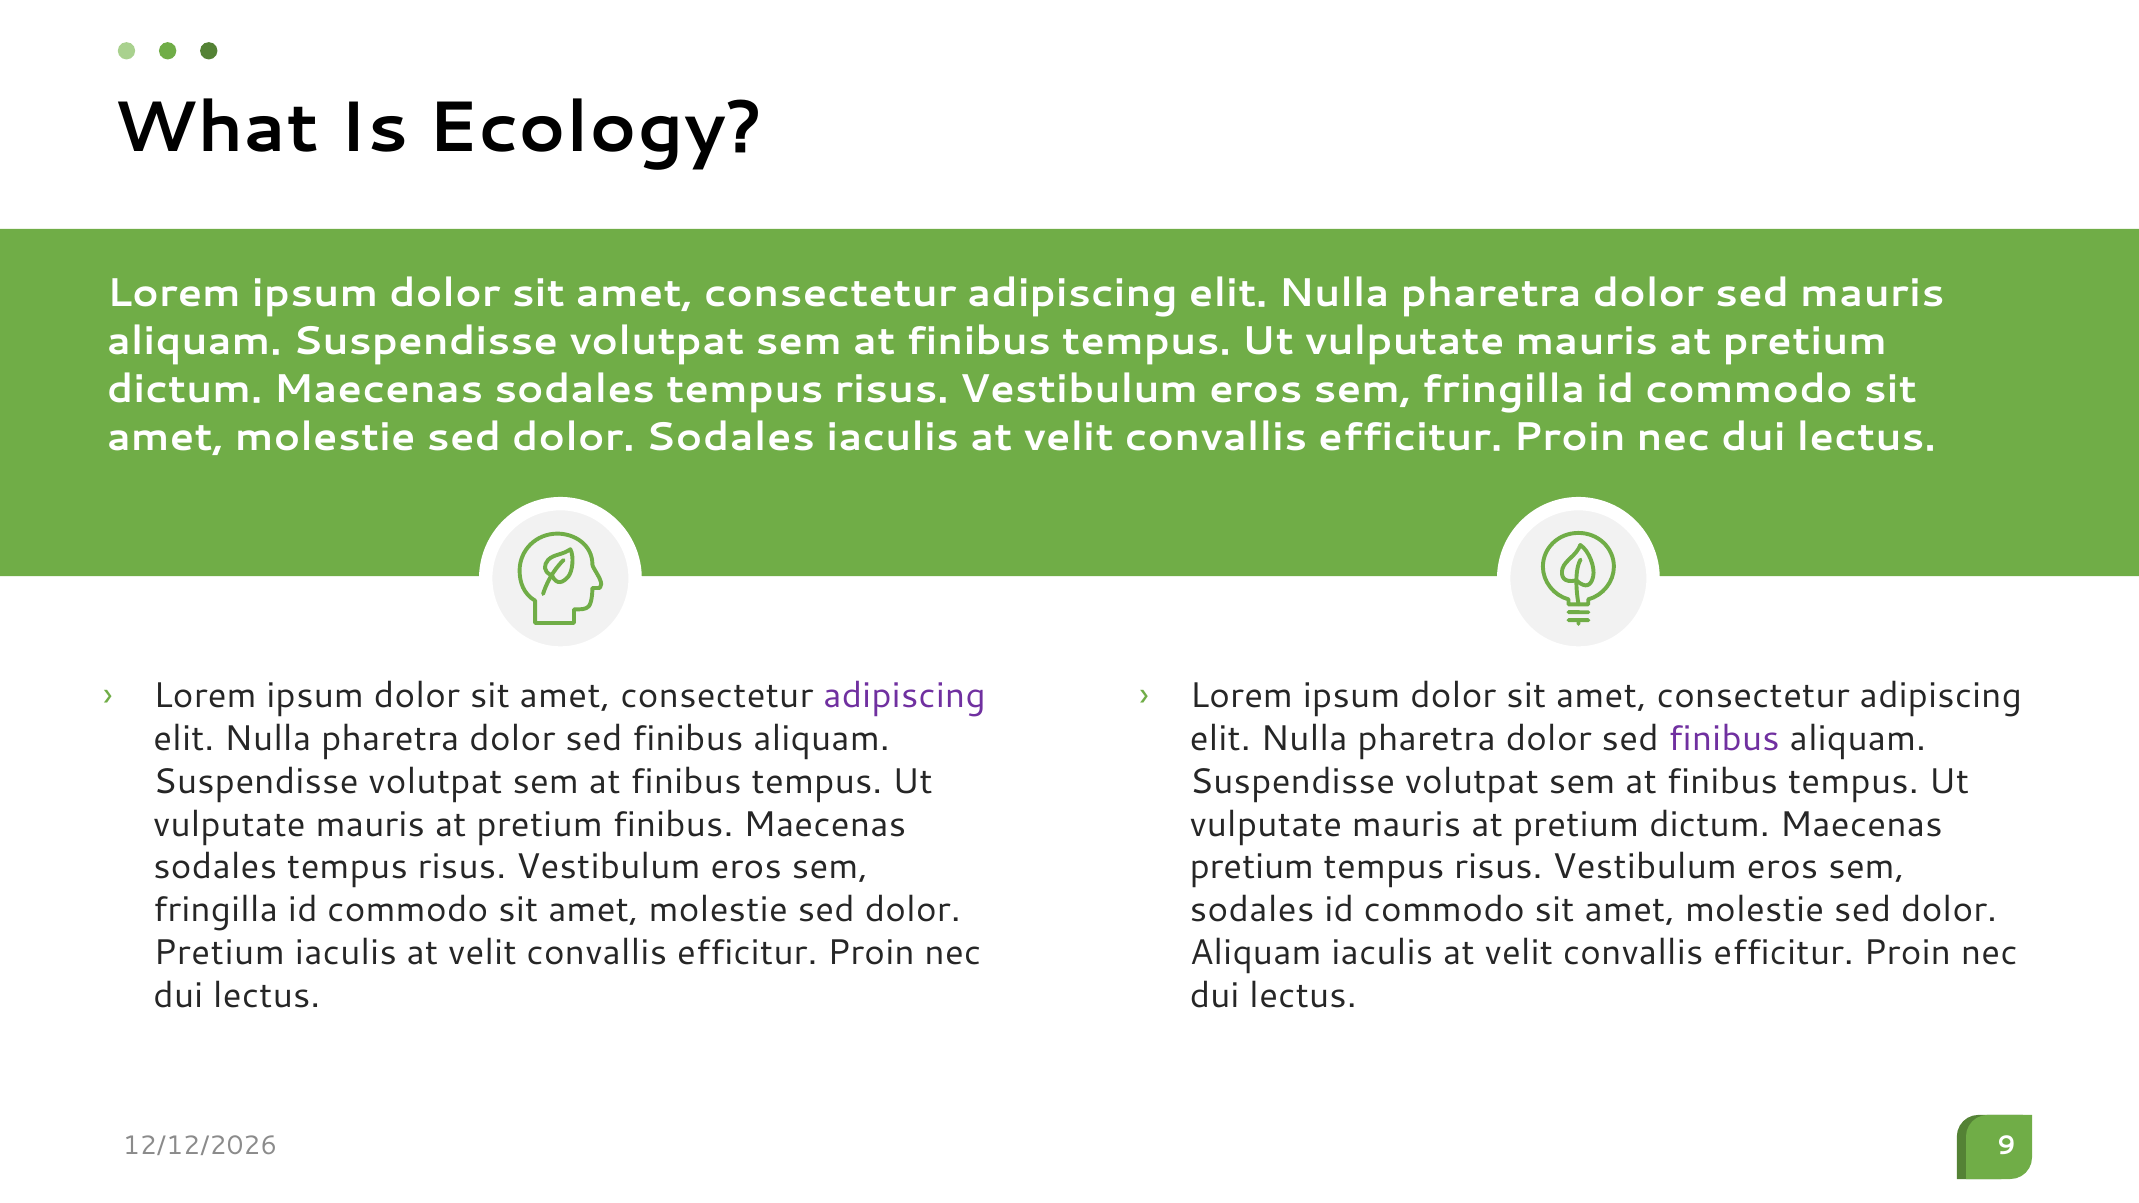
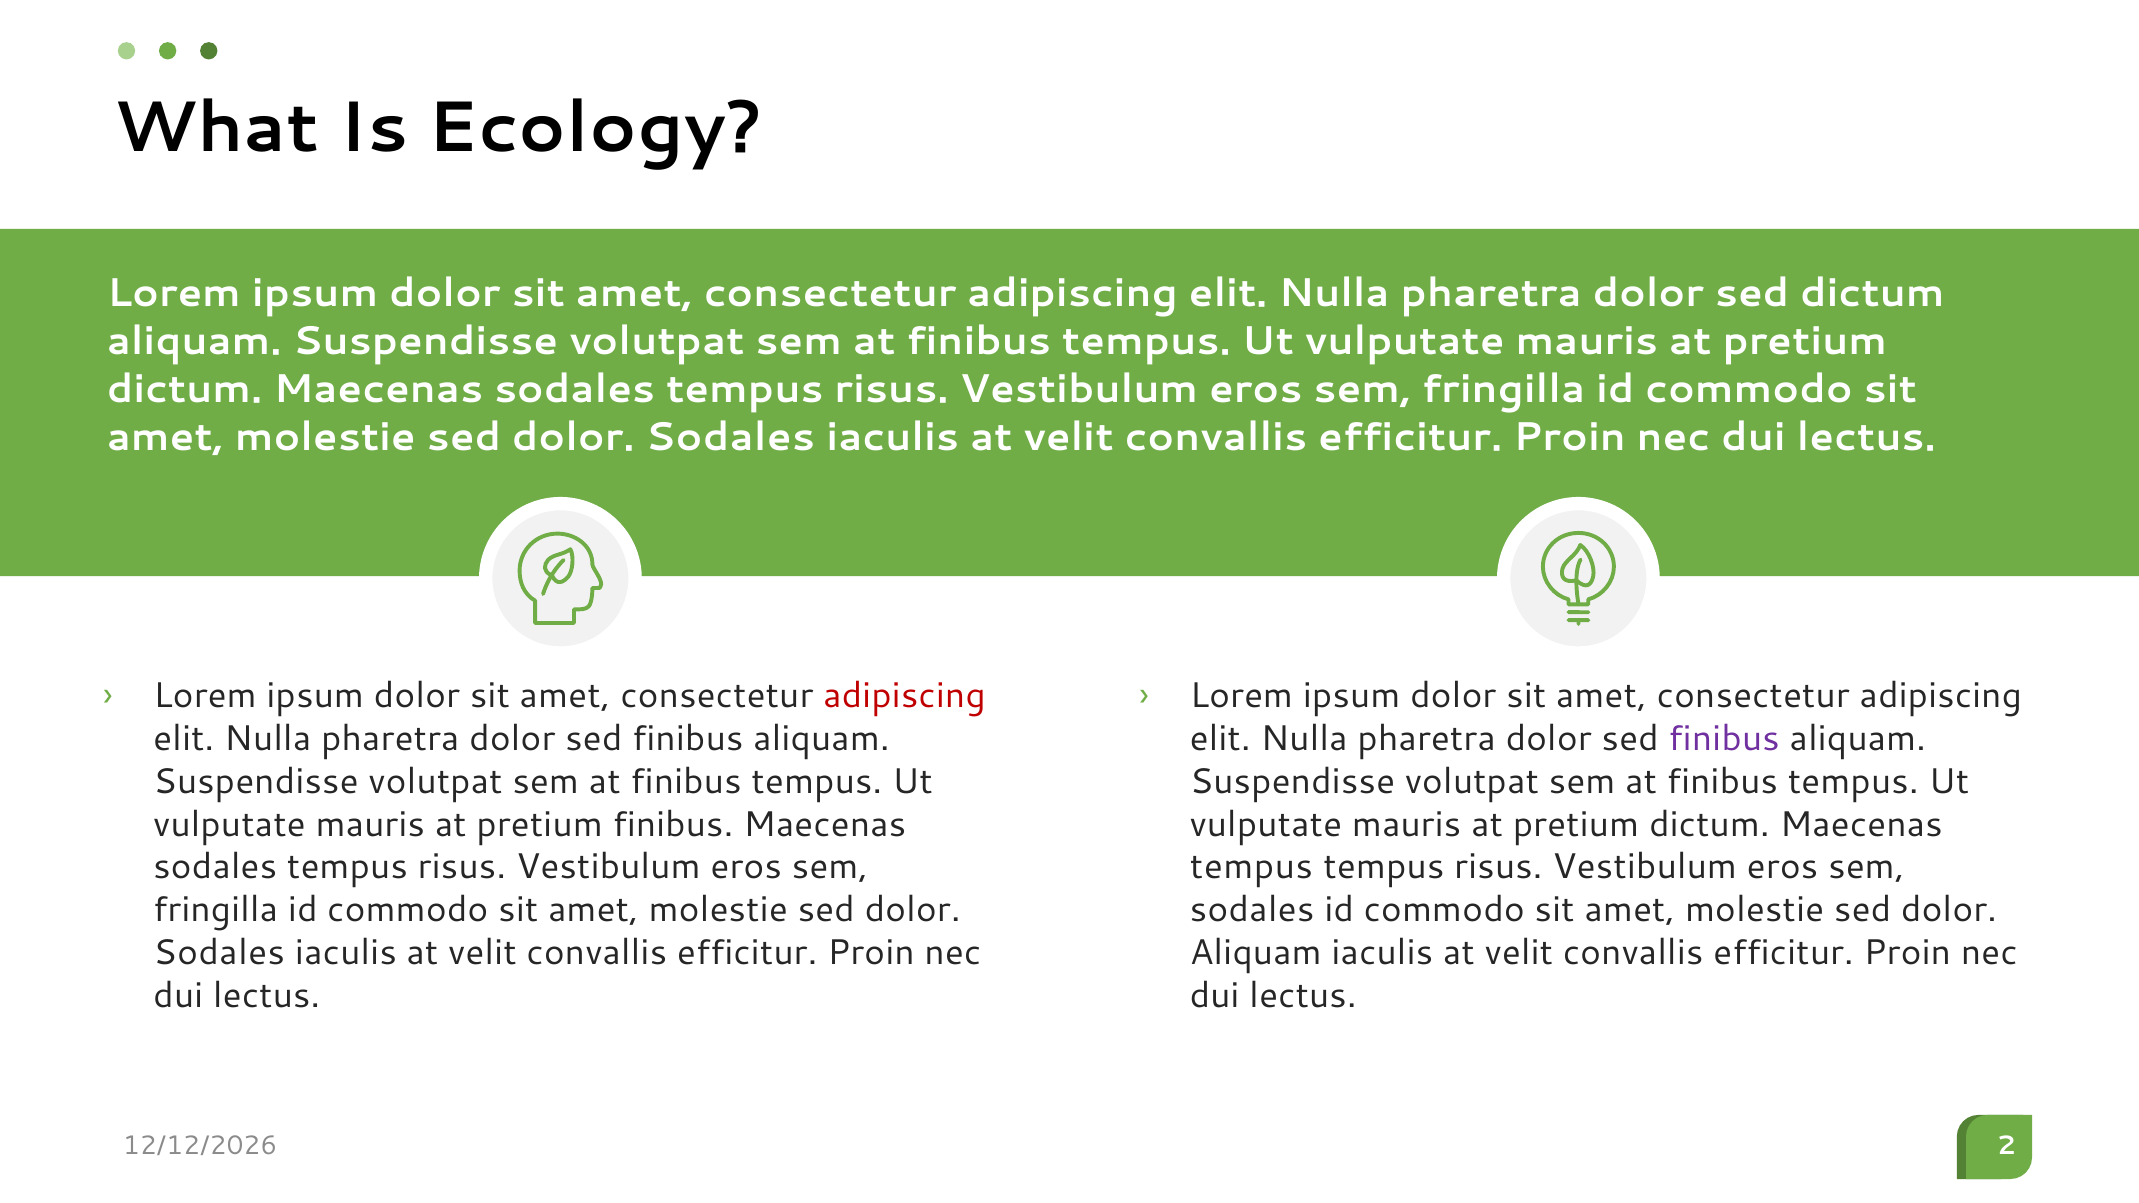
sed mauris: mauris -> dictum (1872, 293)
adipiscing colour: purple -> red (904, 696)
pretium: pretium -> tempus (1251, 867)
Pretium: Pretium -> Sodales (219, 953)
9: 9 -> 2 (2006, 1146)
